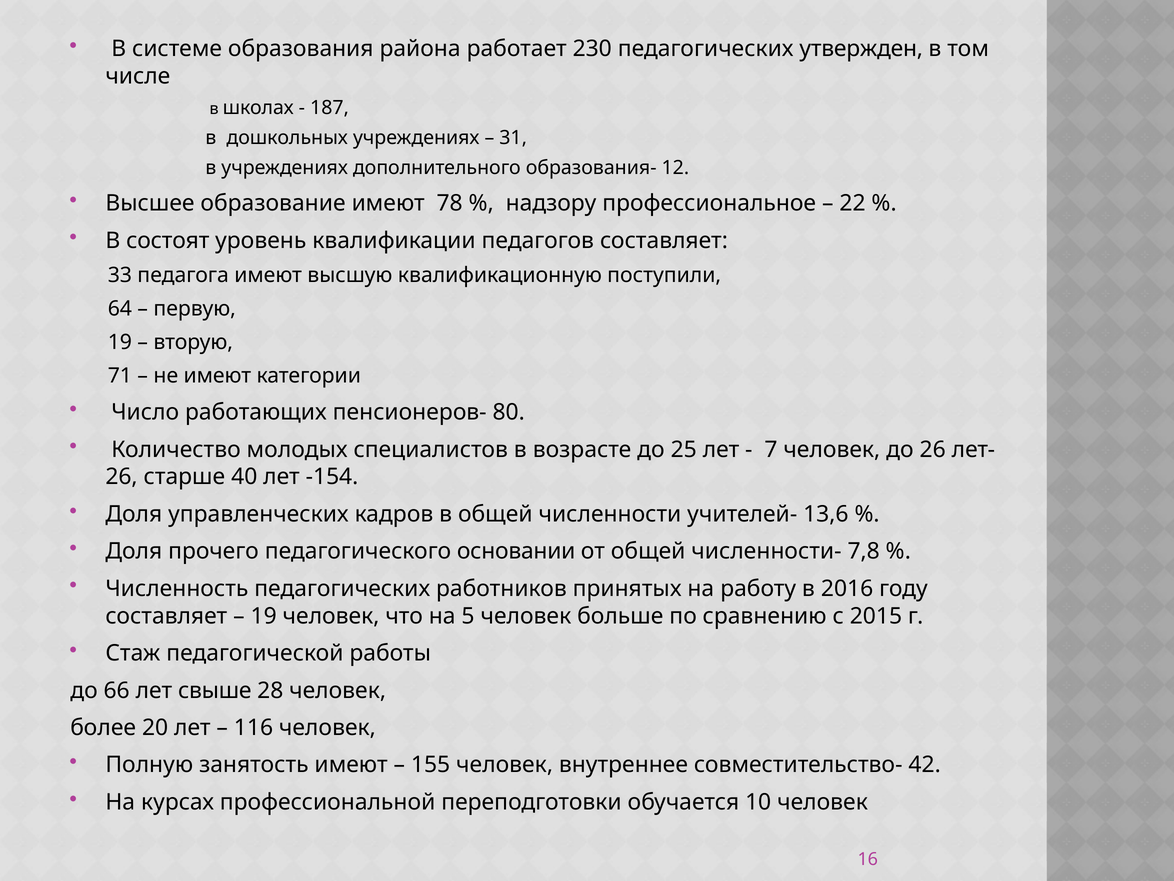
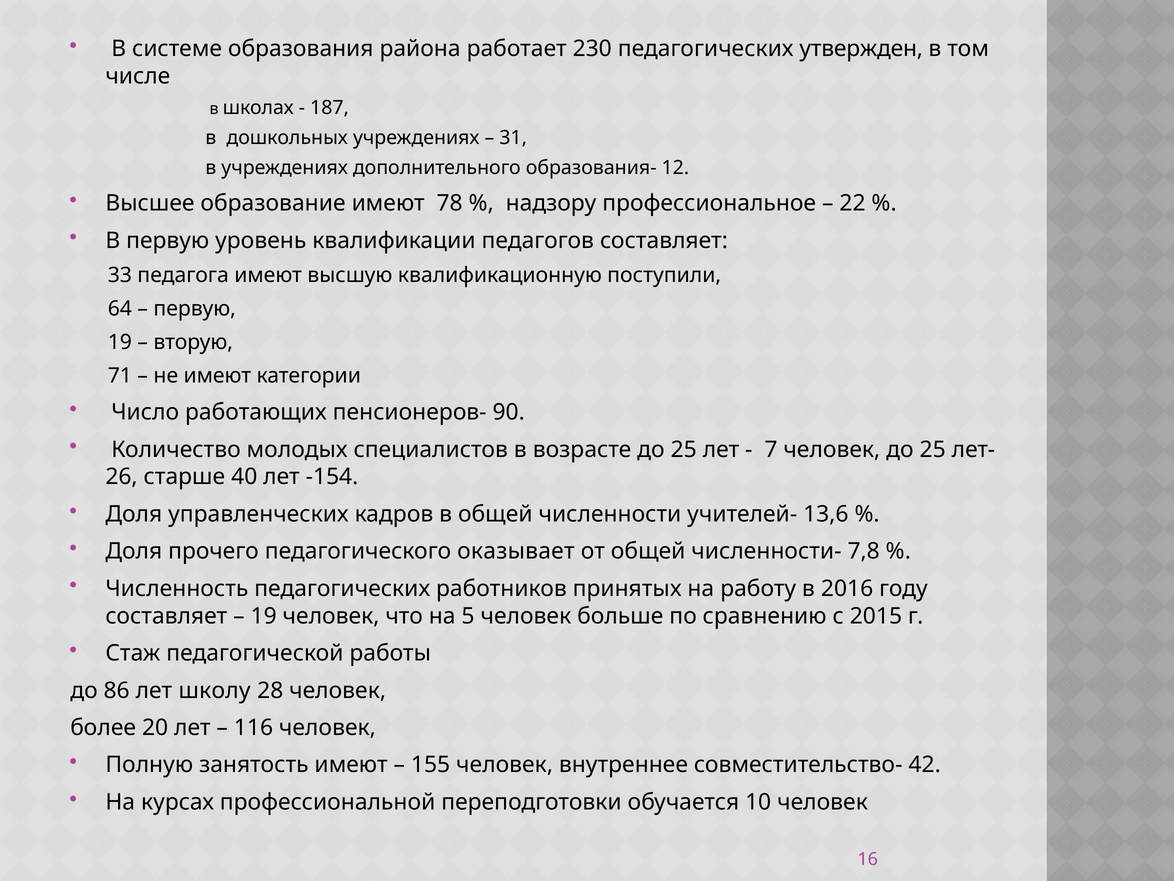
В состоят: состоят -> первую (168, 240)
80: 80 -> 90 (509, 412)
человек до 26: 26 -> 25 (933, 449)
основании: основании -> оказывает (516, 551)
66: 66 -> 86 (117, 690)
свыше: свыше -> школу (215, 690)
